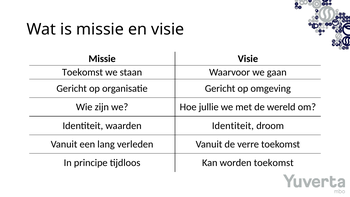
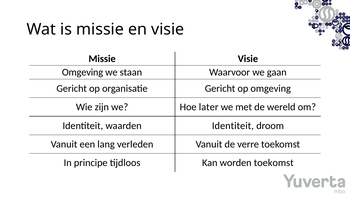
Toekomst: Toekomst -> Omgeving (83, 72)
jullie: jullie -> later (209, 107)
